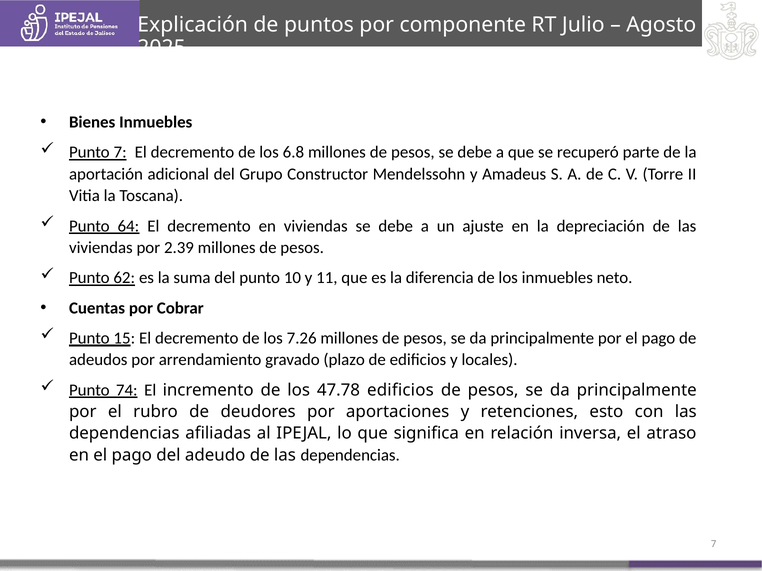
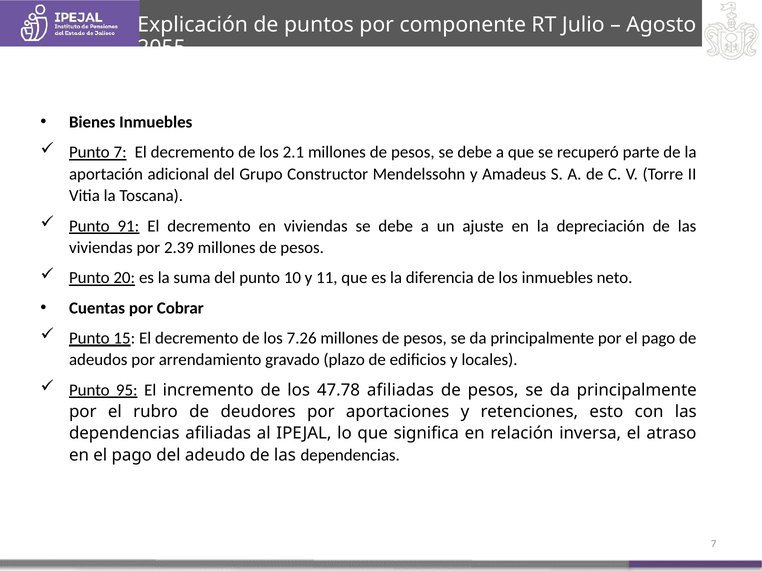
2025: 2025 -> 2055 (162, 48)
6.8: 6.8 -> 2.1 (293, 153)
64: 64 -> 91 (128, 226)
62: 62 -> 20 (124, 278)
74: 74 -> 95 (127, 390)
47.78 edificios: edificios -> afiliadas (400, 390)
